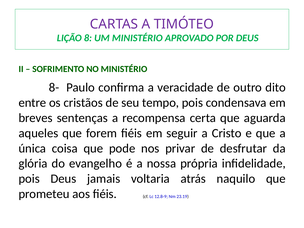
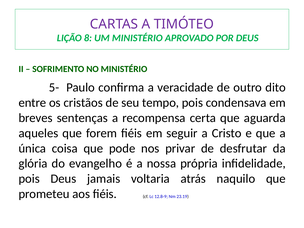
8-: 8- -> 5- (54, 88)
